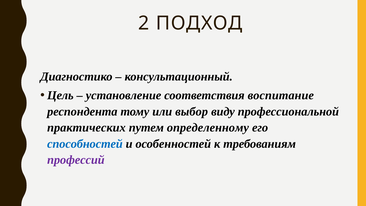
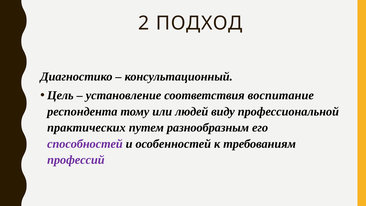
выбор: выбор -> людей (192, 112)
определенному: определенному -> разнообразным (208, 128)
способностей colour: blue -> purple (85, 144)
